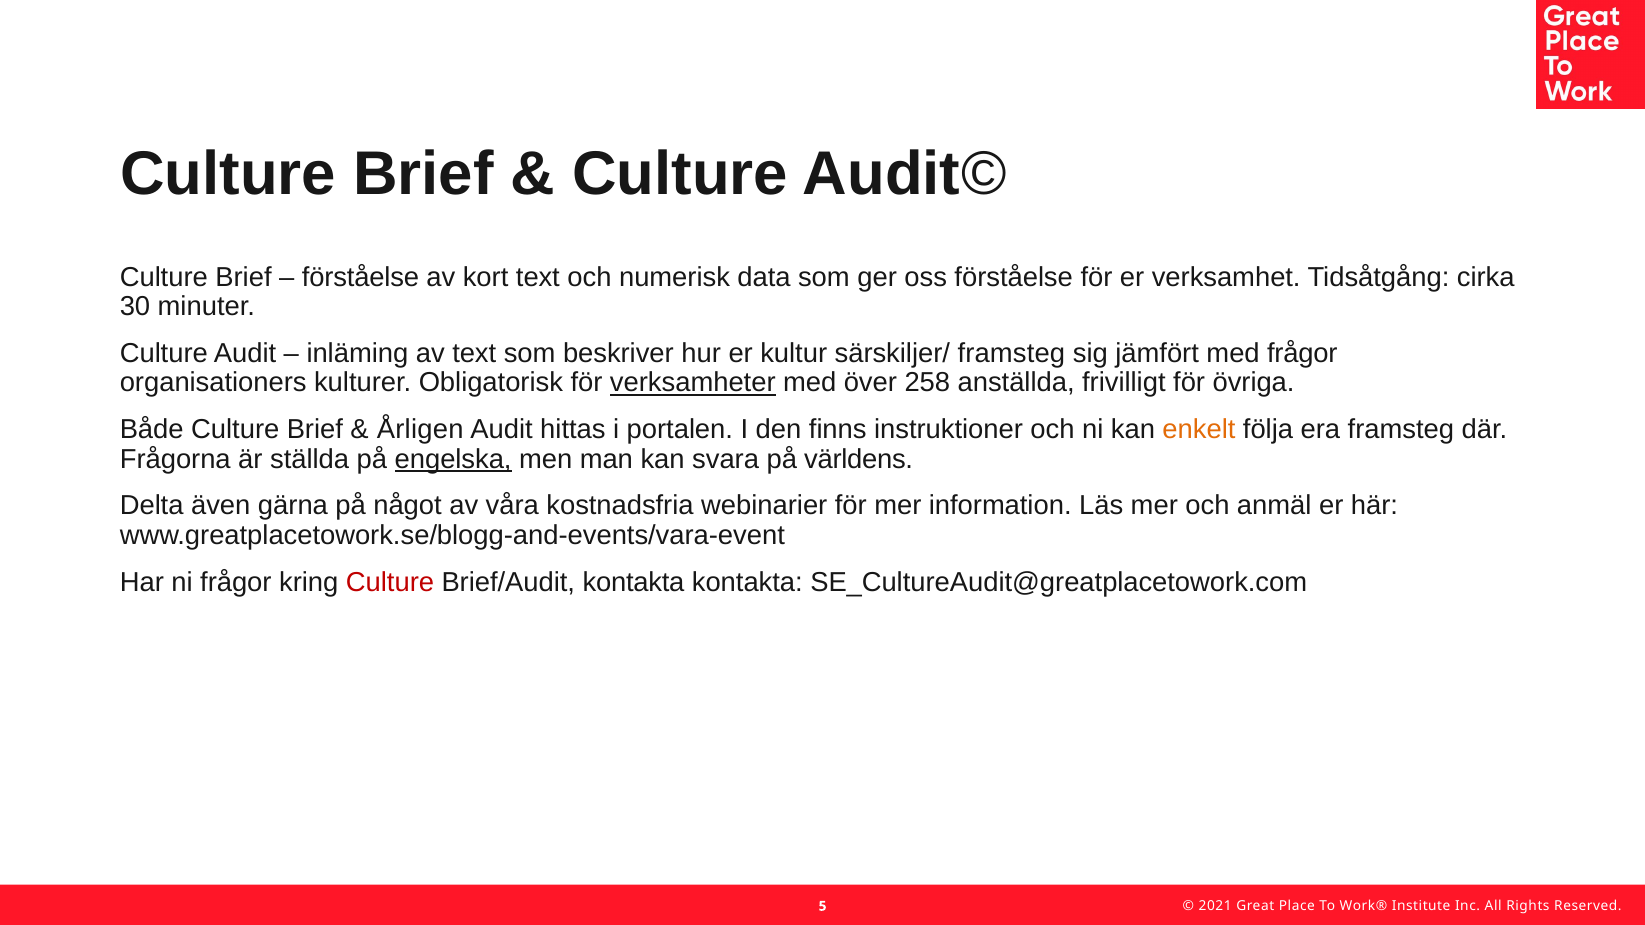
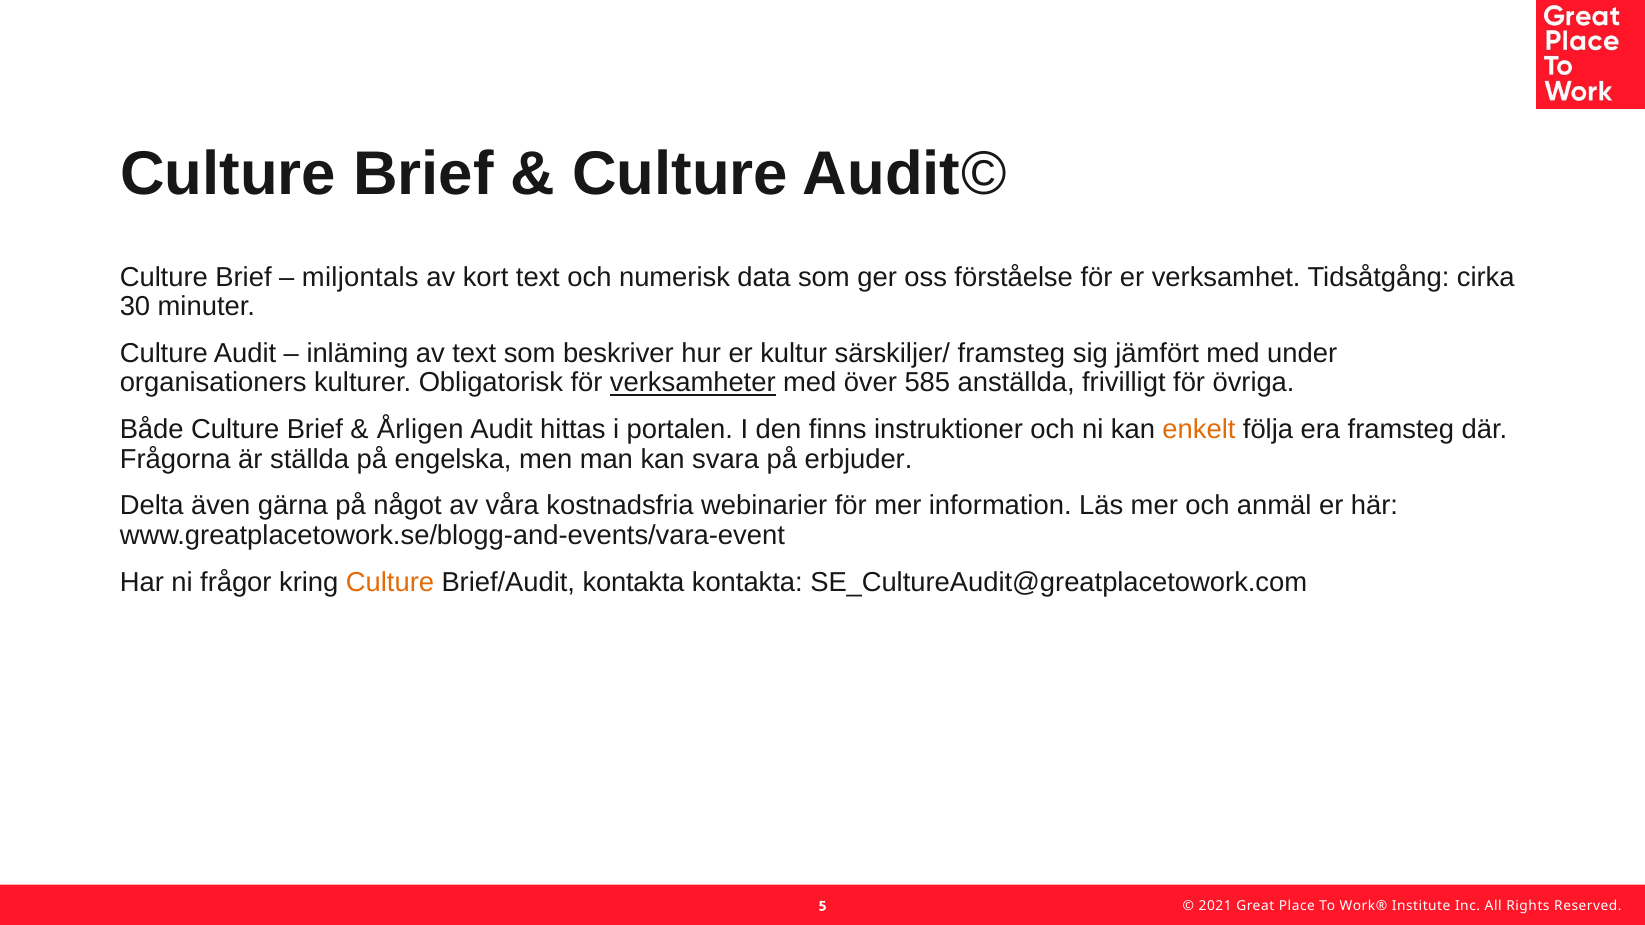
förståelse: förståelse -> miljontals (360, 277)
med frågor: frågor -> under (1302, 354)
258: 258 -> 585 (927, 383)
engelska underline: present -> none (453, 459)
världens: världens -> erbjuder (858, 459)
Culture colour: red -> orange (390, 582)
